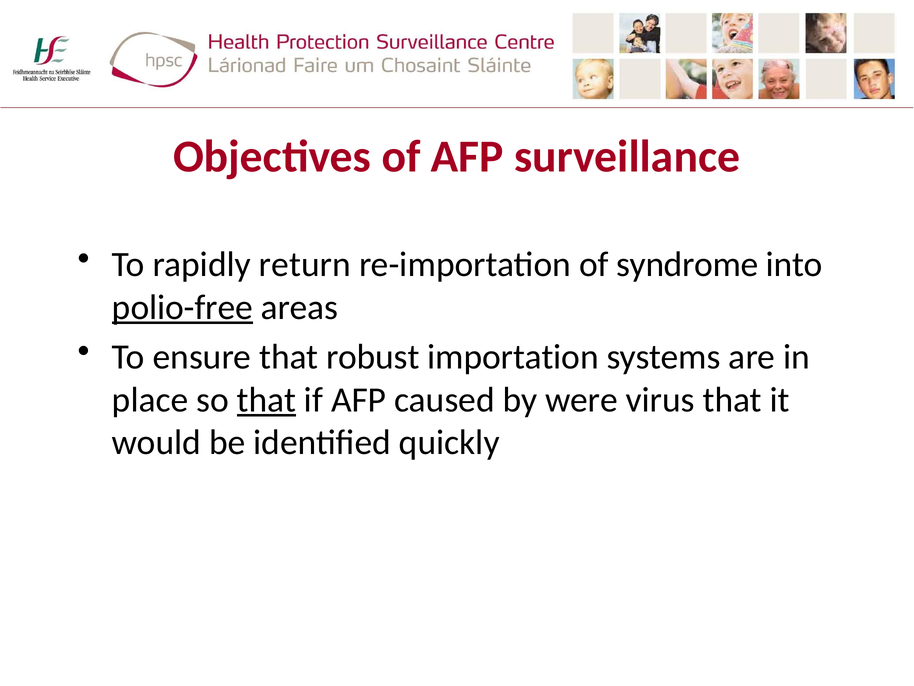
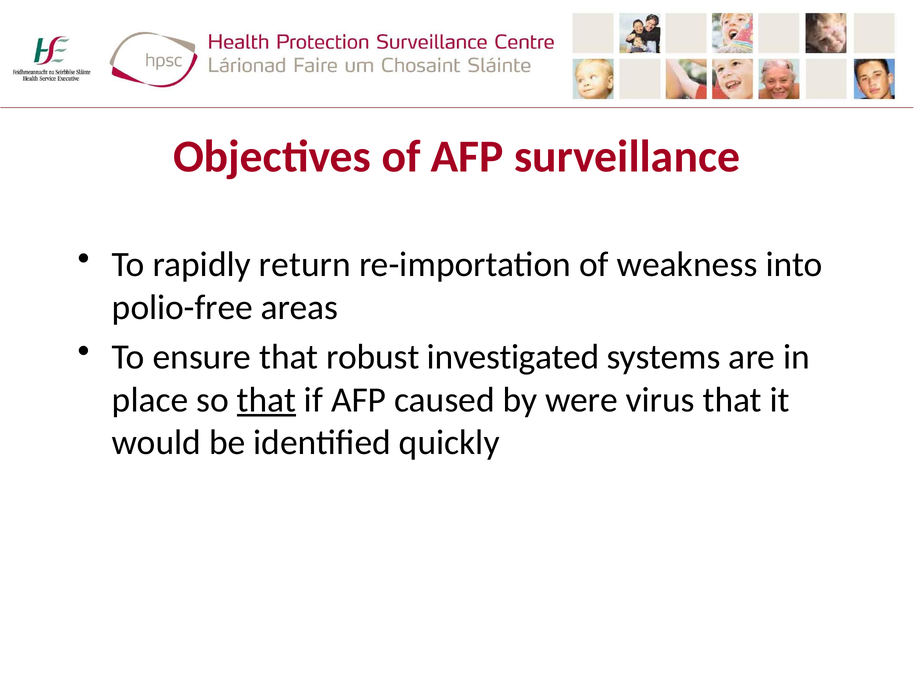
syndrome: syndrome -> weakness (687, 265)
polio-free underline: present -> none (182, 307)
importation: importation -> investigated (513, 357)
